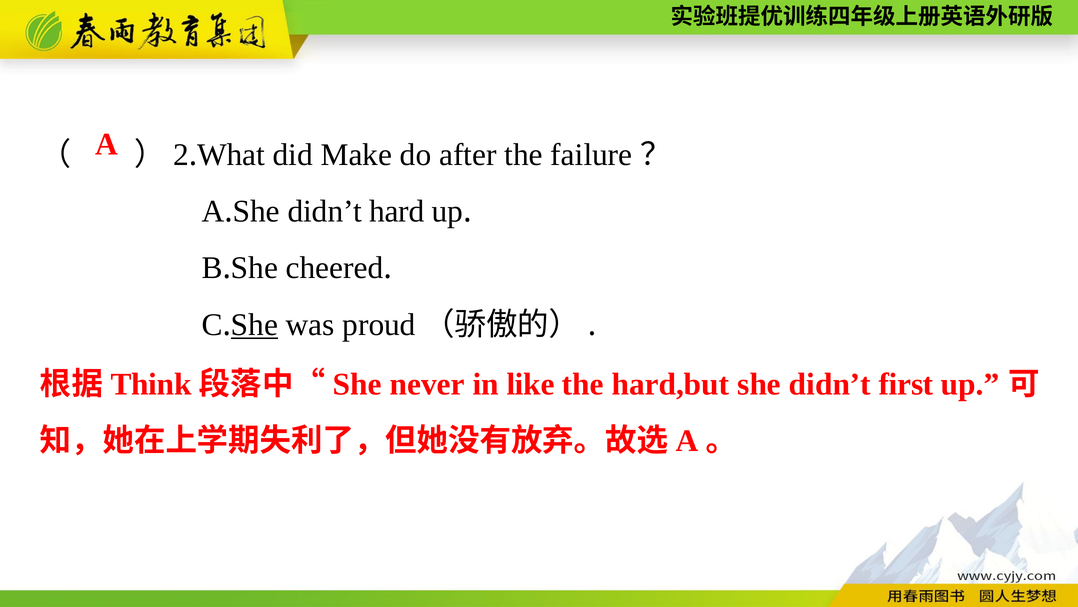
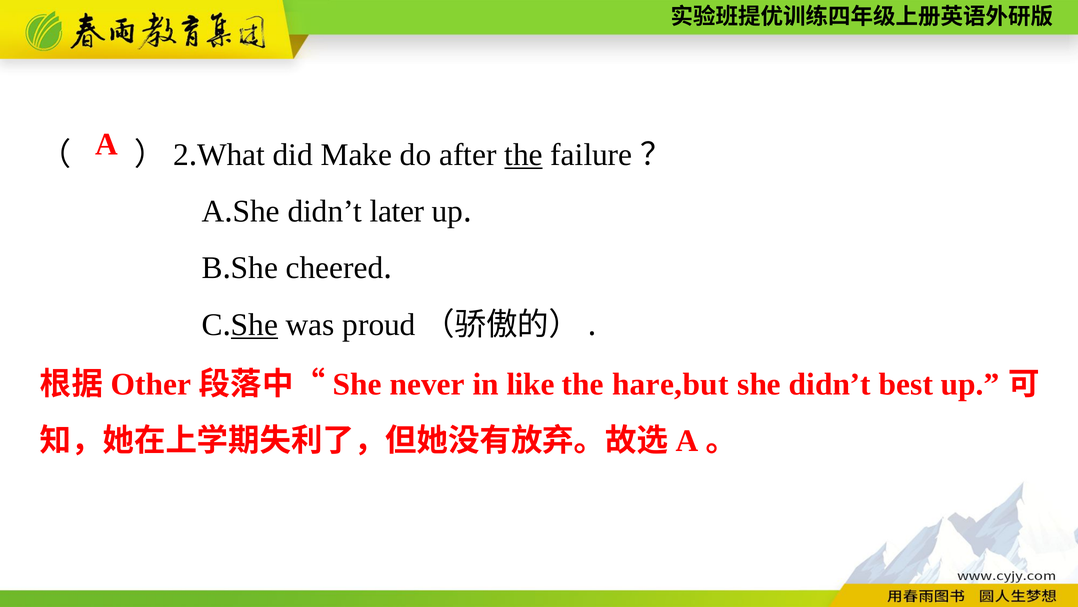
the underline: none -> present (524, 155)
hard: hard -> later (397, 211)
Think: Think -> Other (151, 384)
hard,but: hard,but -> hare,but (670, 384)
first: first -> best (906, 384)
